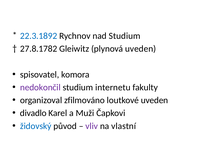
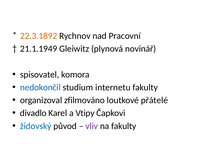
22.3.1892 colour: blue -> orange (39, 36)
nad Studium: Studium -> Pracovní (125, 36)
27.8.1782: 27.8.1782 -> 21.1.1949 (39, 49)
plynová uveden: uveden -> novinář (141, 49)
nedokončil colour: purple -> blue (40, 87)
loutkové uveden: uveden -> přátelé (154, 100)
Muži: Muži -> Vtipy (85, 113)
na vlastní: vlastní -> fakulty (124, 126)
